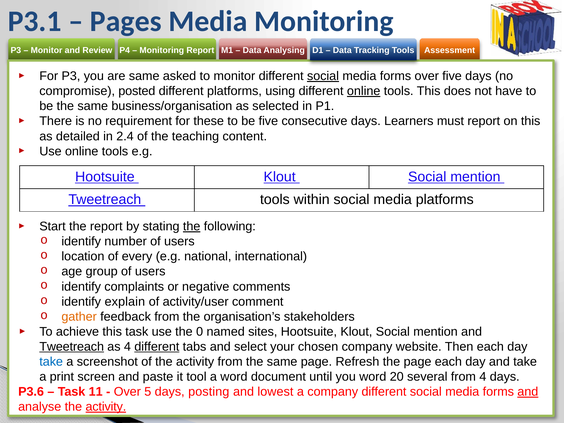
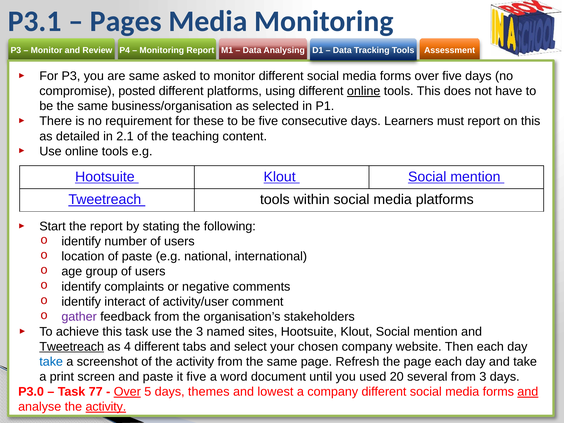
social underline: present -> none (323, 76)
2.4: 2.4 -> 2.1 (125, 136)
the underline: present -> none (192, 226)
of every: every -> paste (137, 256)
explain: explain -> interact (125, 302)
gather colour: orange -> purple (79, 317)
the 0: 0 -> 3 (200, 332)
different underline: present -> none (157, 347)
it tool: tool -> five (196, 377)
you word: word -> used (373, 377)
from 4: 4 -> 3 (483, 377)
P3.6: P3.6 -> P3.0 (31, 392)
11: 11 -> 77 (96, 392)
Over underline: none -> present (127, 392)
posting: posting -> themes (209, 392)
